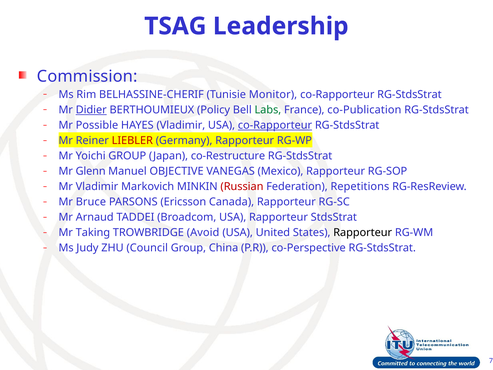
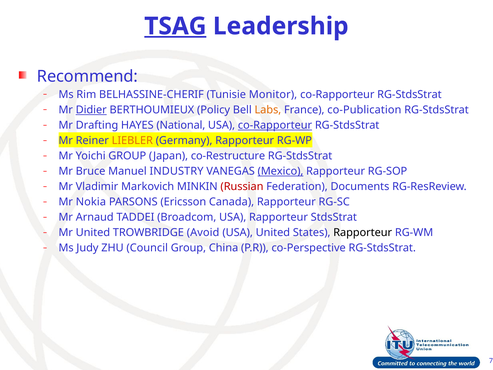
TSAG underline: none -> present (175, 26)
Commission: Commission -> Recommend (87, 76)
Labs colour: green -> orange (268, 110)
Possible: Possible -> Drafting (97, 125)
HAYES Vladimir: Vladimir -> National (181, 125)
LIEBLER colour: red -> orange (132, 140)
Glenn: Glenn -> Bruce (91, 171)
OBJECTIVE: OBJECTIVE -> INDUSTRY (177, 171)
Mexico underline: none -> present (281, 171)
Repetitions: Repetitions -> Documents (360, 186)
Bruce: Bruce -> Nokia (91, 202)
Mr Taking: Taking -> United (93, 232)
